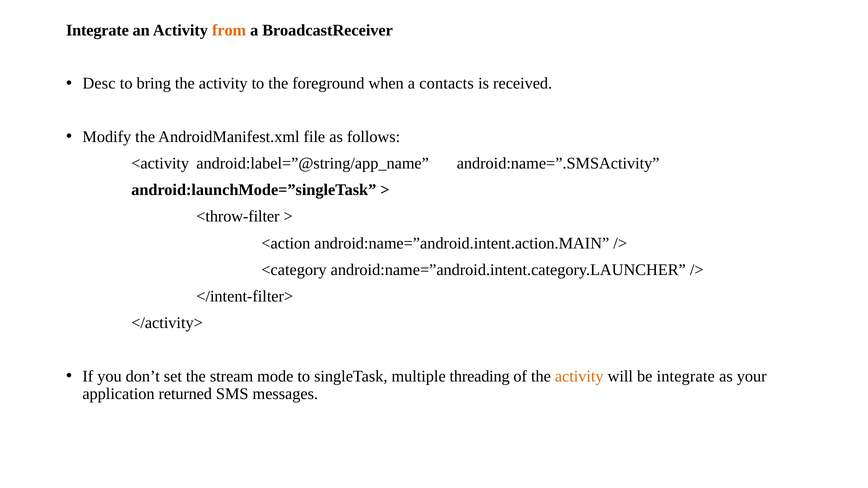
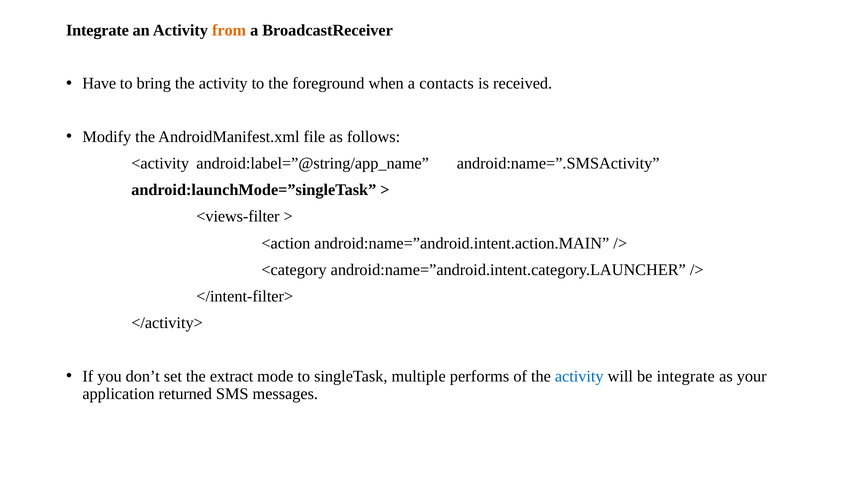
Desc: Desc -> Have (99, 84)
<throw-filter: <throw-filter -> <views-filter (238, 217)
stream: stream -> extract (232, 376)
threading: threading -> performs (480, 376)
activity colour: orange -> blue (579, 376)
